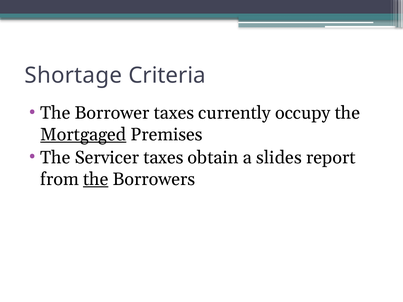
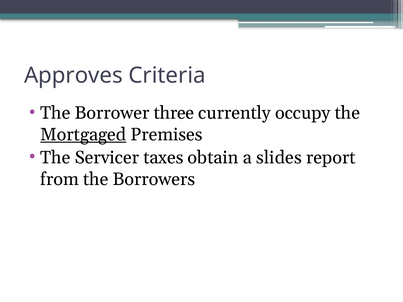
Shortage: Shortage -> Approves (73, 75)
Borrower taxes: taxes -> three (174, 113)
the underline: present -> none (96, 179)
